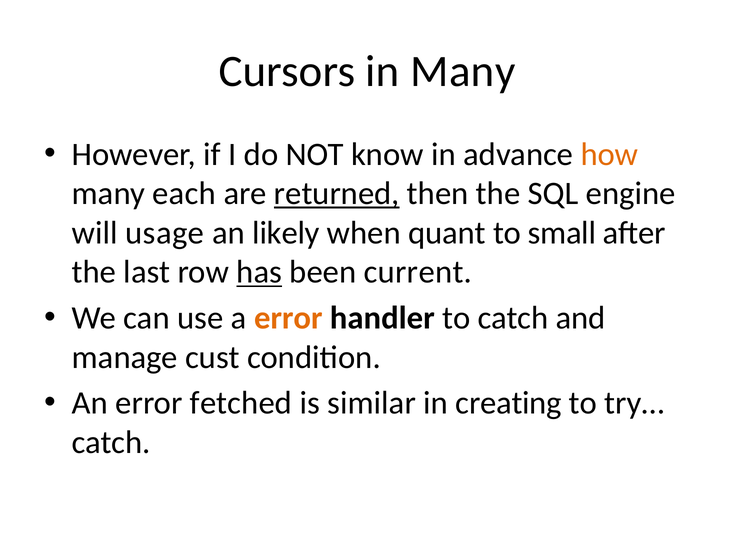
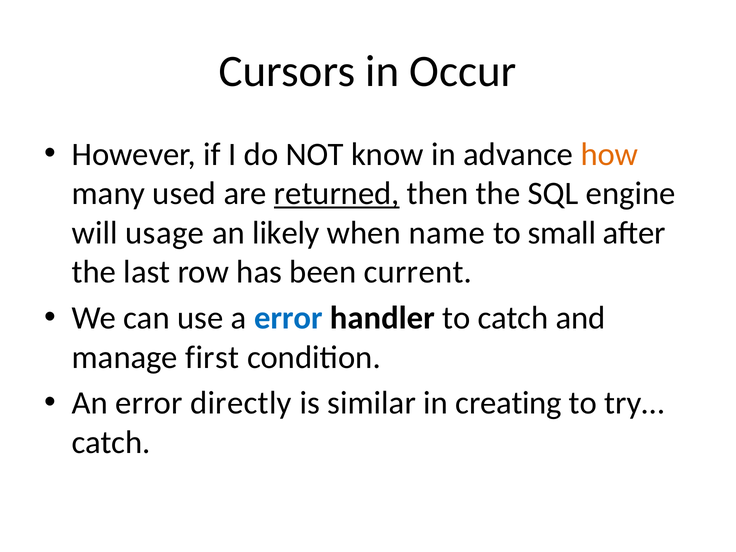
in Many: Many -> Occur (463, 71)
each: each -> used (184, 194)
quant: quant -> name (447, 233)
has underline: present -> none (259, 272)
error colour: orange -> blue (288, 318)
cust: cust -> first (212, 357)
fetched: fetched -> directly (241, 403)
